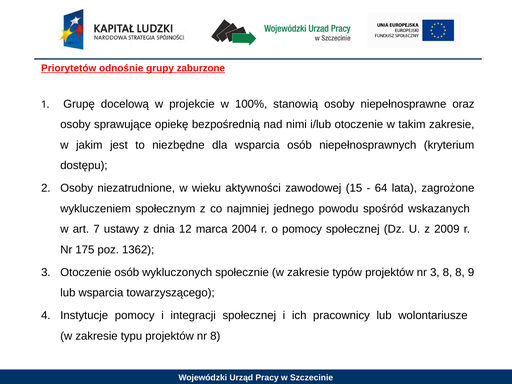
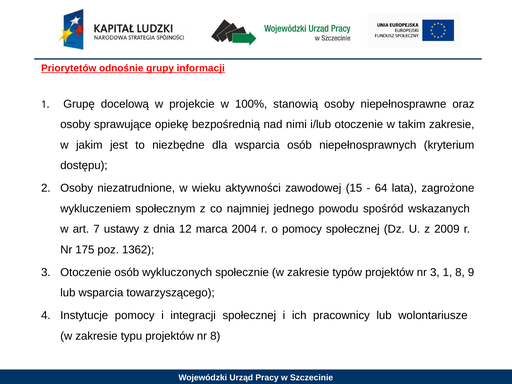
zaburzone: zaburzone -> informacji (201, 68)
3 8: 8 -> 1 (447, 272)
